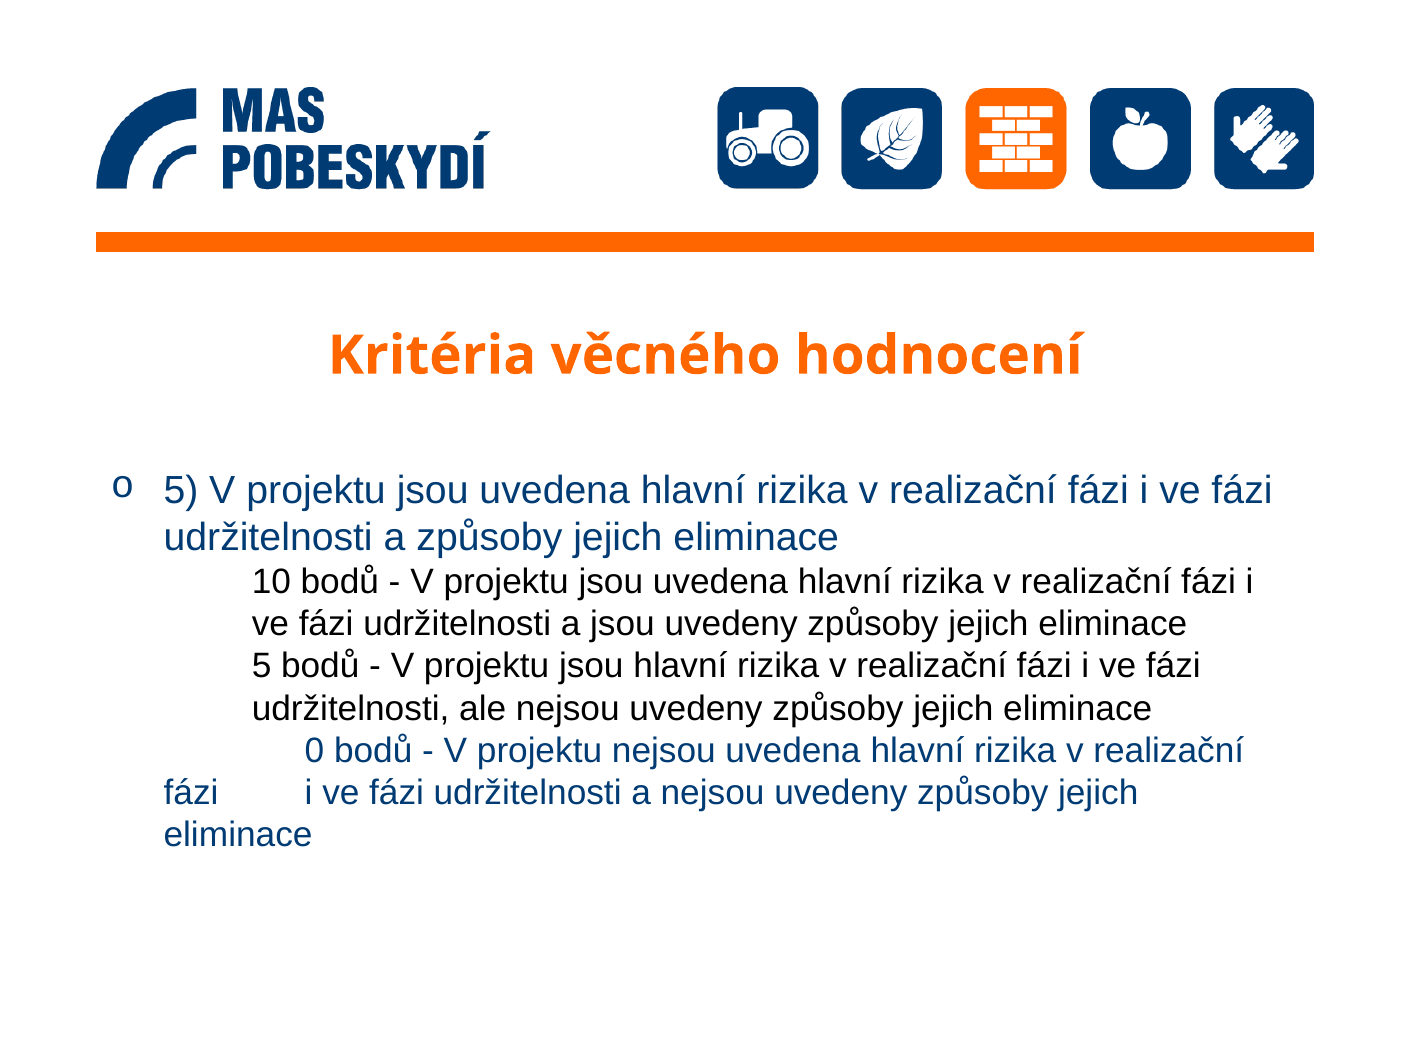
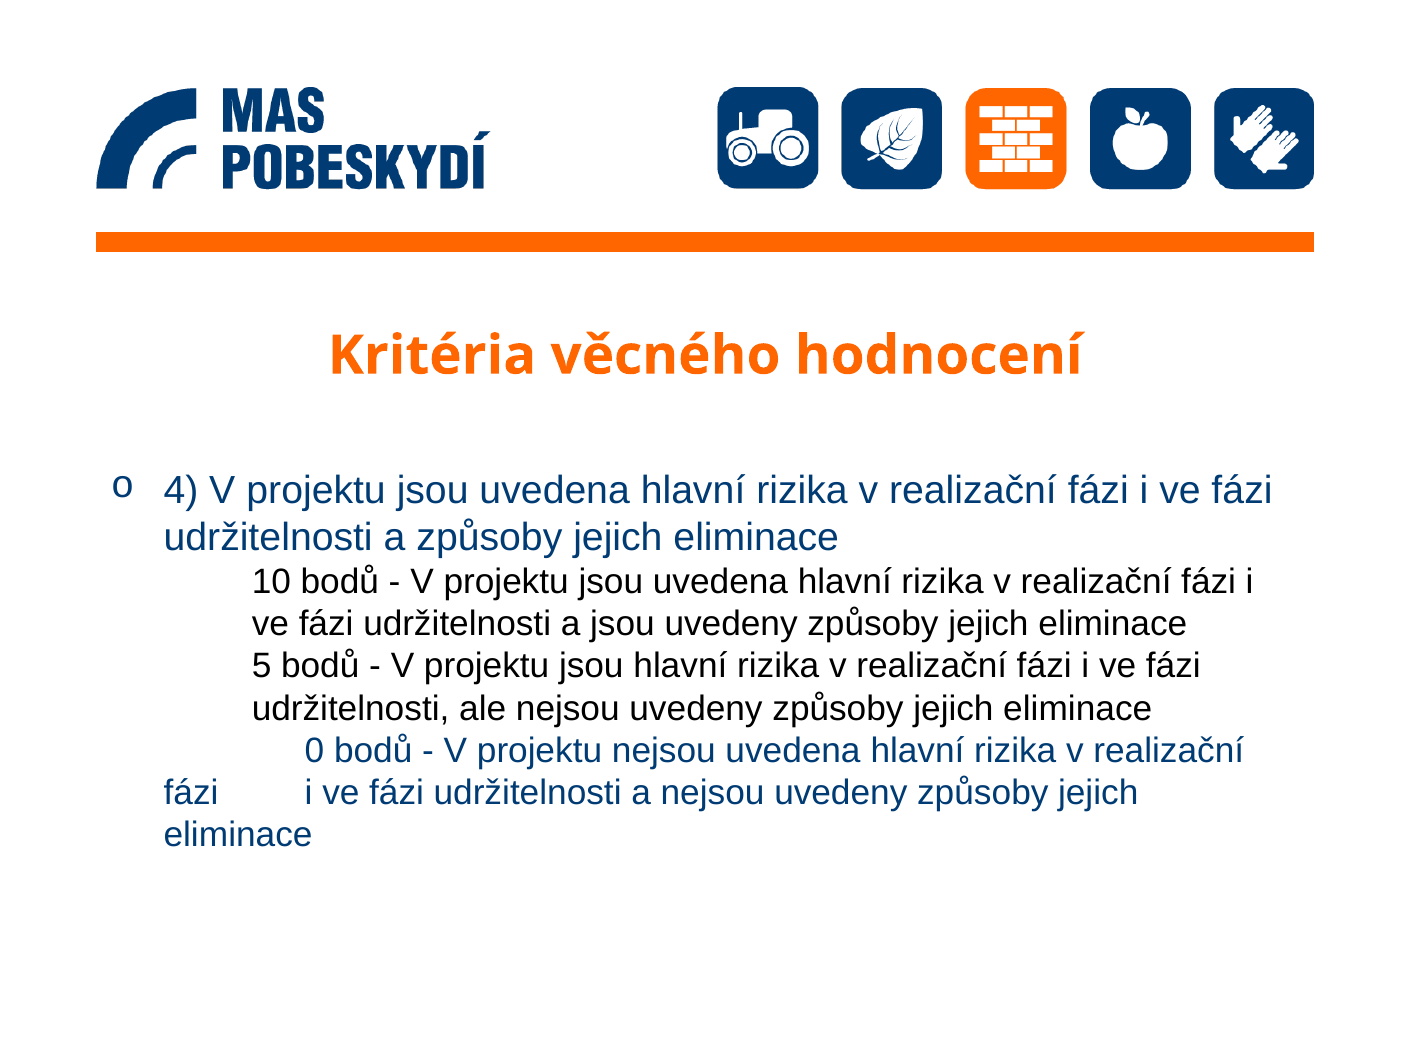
5: 5 -> 4 (181, 490)
